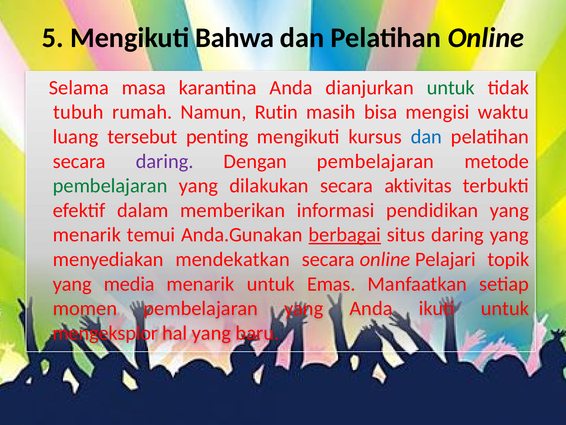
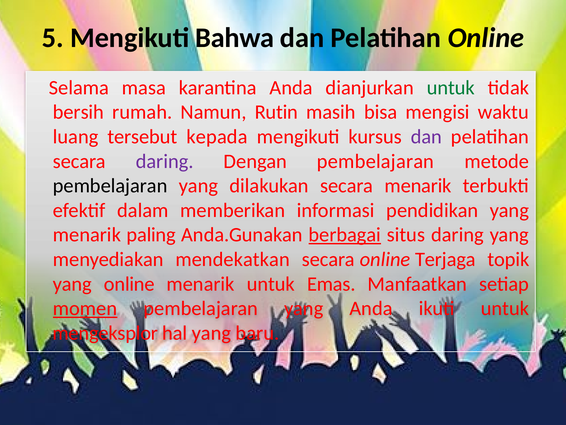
tubuh: tubuh -> bersih (78, 112)
penting: penting -> kepada (217, 137)
dan colour: blue -> purple (426, 137)
pembelajaran colour: green -> black (110, 186)
secara aktivitas: aktivitas -> menarik (418, 186)
temui: temui -> paling (151, 235)
Pelajari: Pelajari -> Terjaga (445, 259)
yang media: media -> online (129, 284)
momen underline: none -> present (85, 308)
